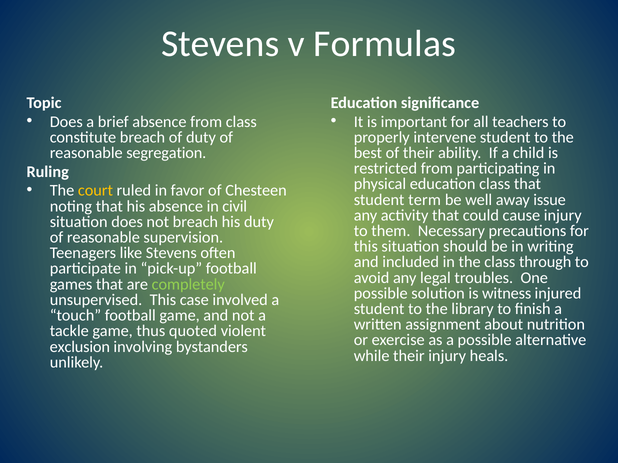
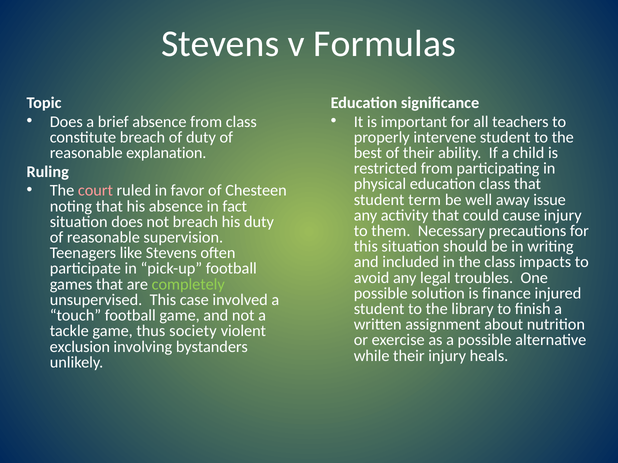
segregation: segregation -> explanation (166, 153)
court colour: yellow -> pink (95, 191)
civil: civil -> fact (235, 206)
through: through -> impacts (545, 262)
witness: witness -> finance (507, 294)
quoted: quoted -> society (193, 331)
